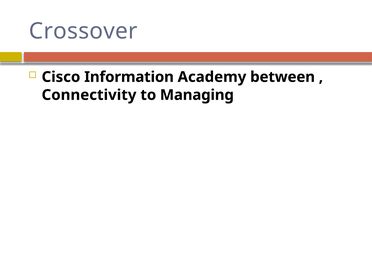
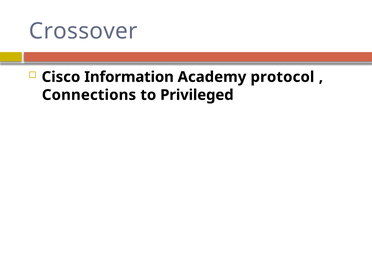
between: between -> protocol (282, 77)
Connectivity: Connectivity -> Connections (89, 95)
Managing: Managing -> Privileged (197, 95)
